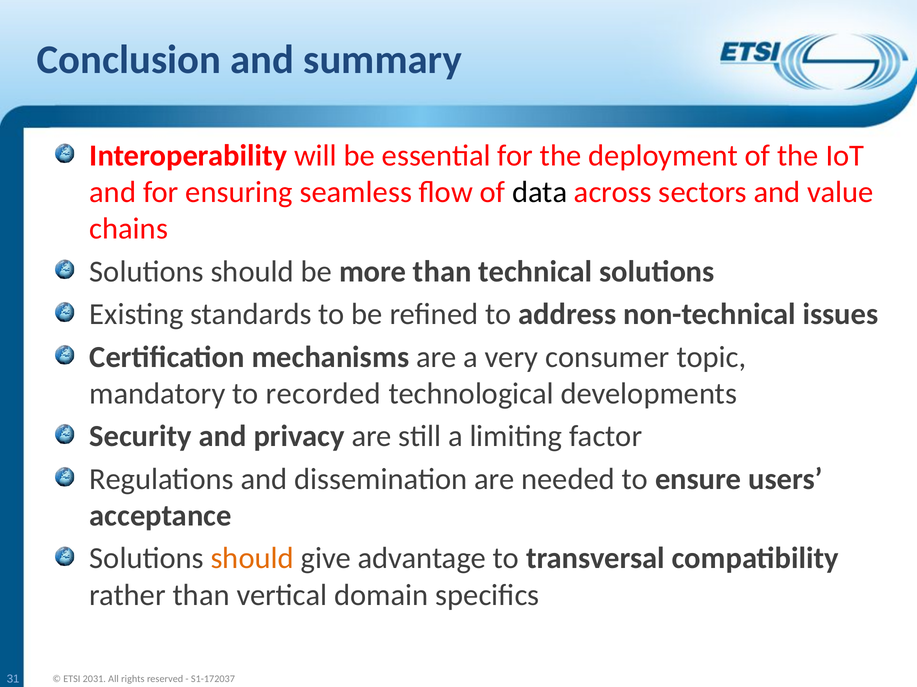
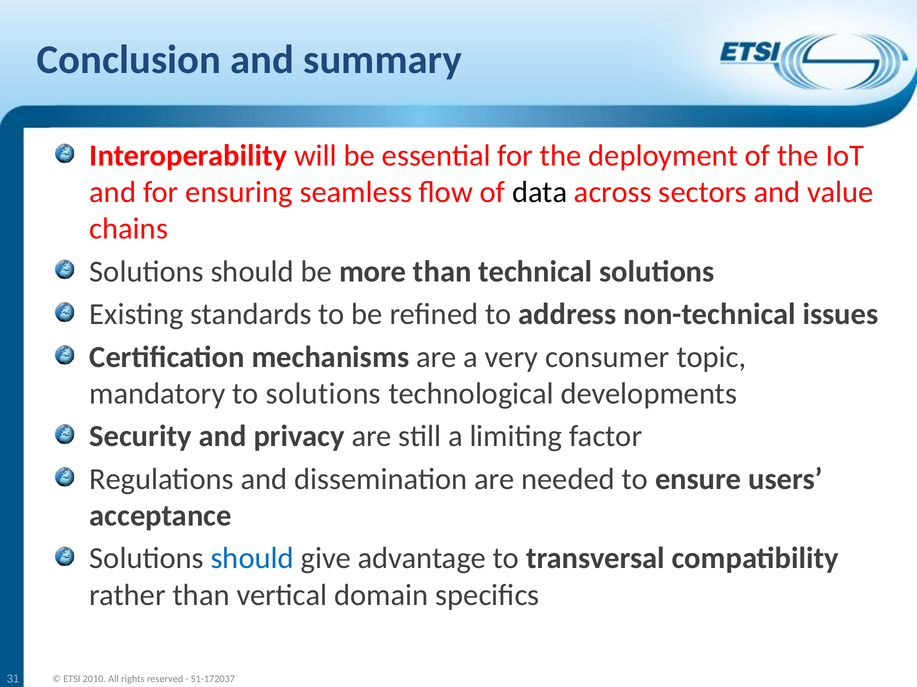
to recorded: recorded -> solutions (323, 394)
should colour: orange -> blue (252, 559)
2031: 2031 -> 2010 (94, 680)
